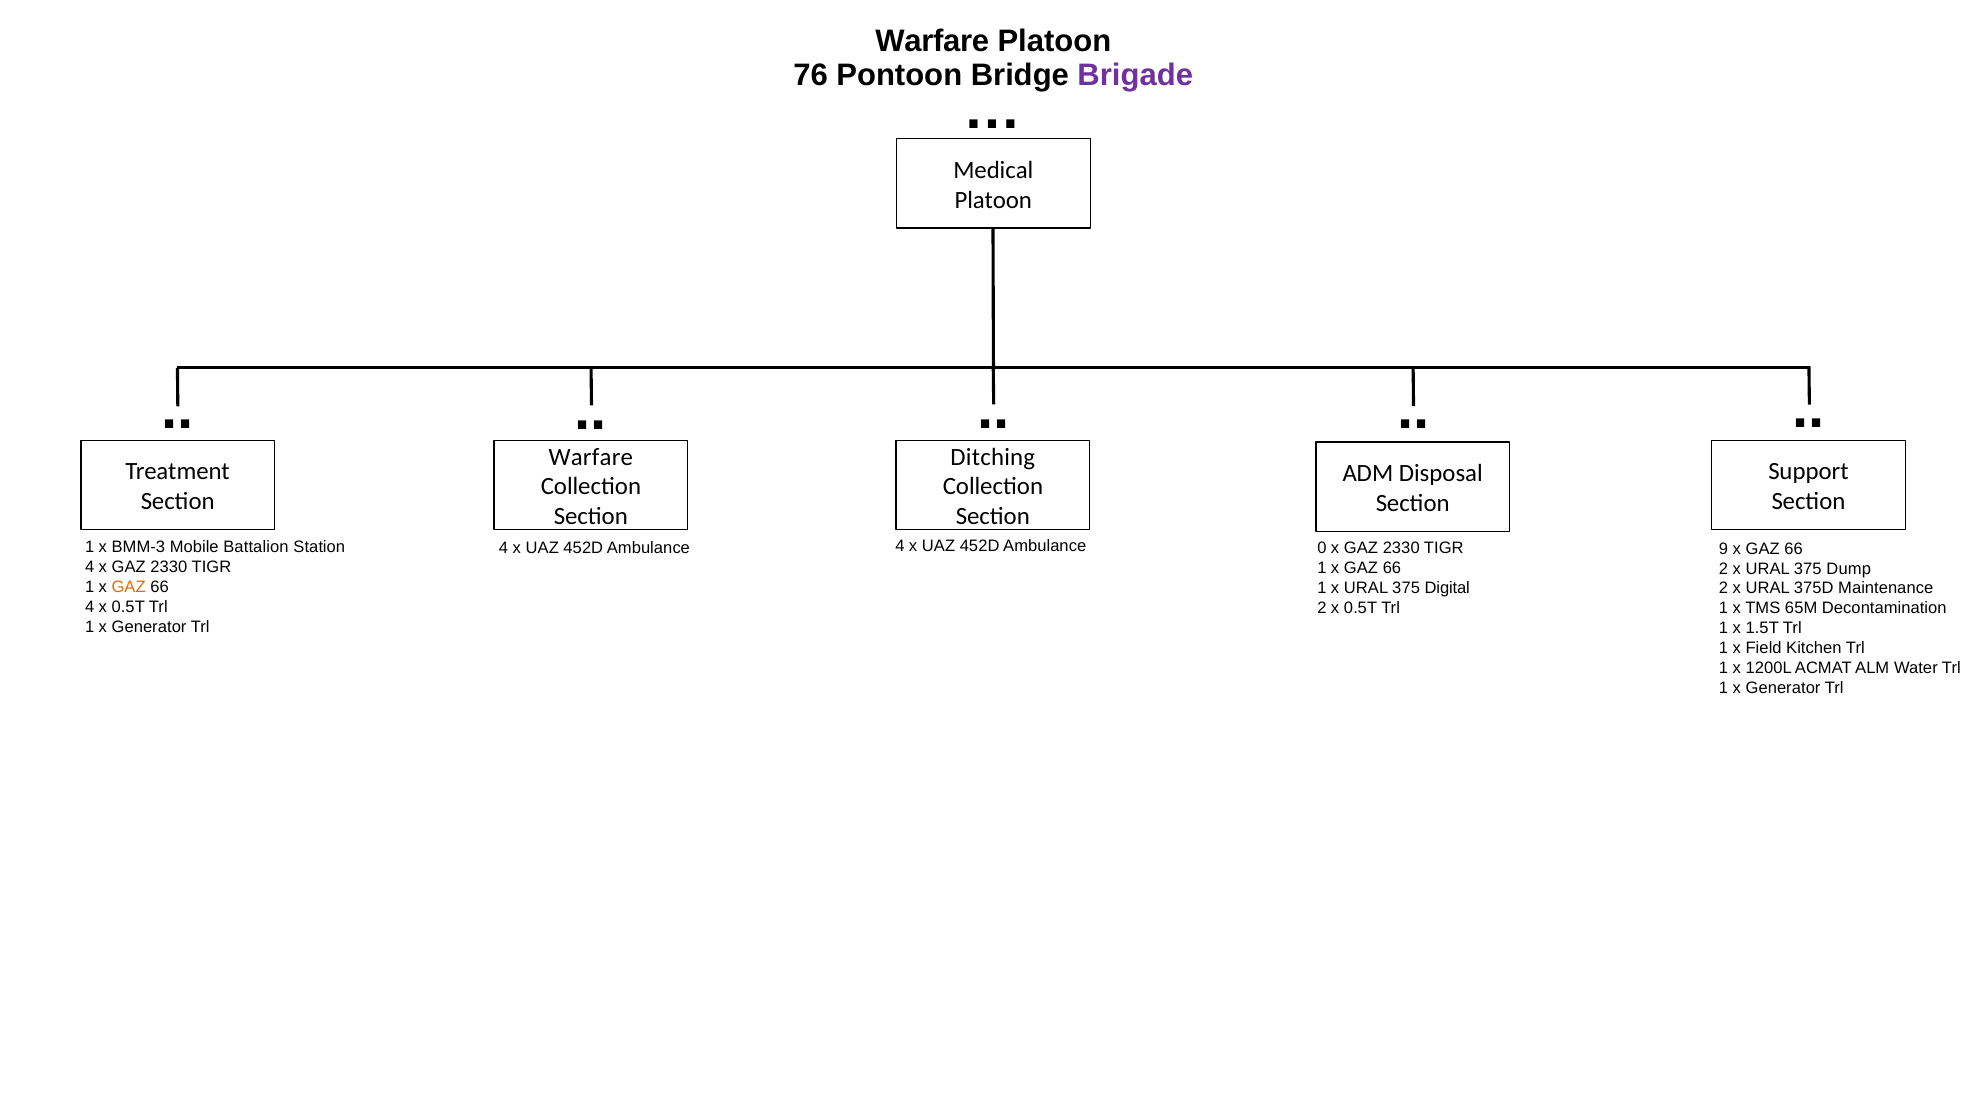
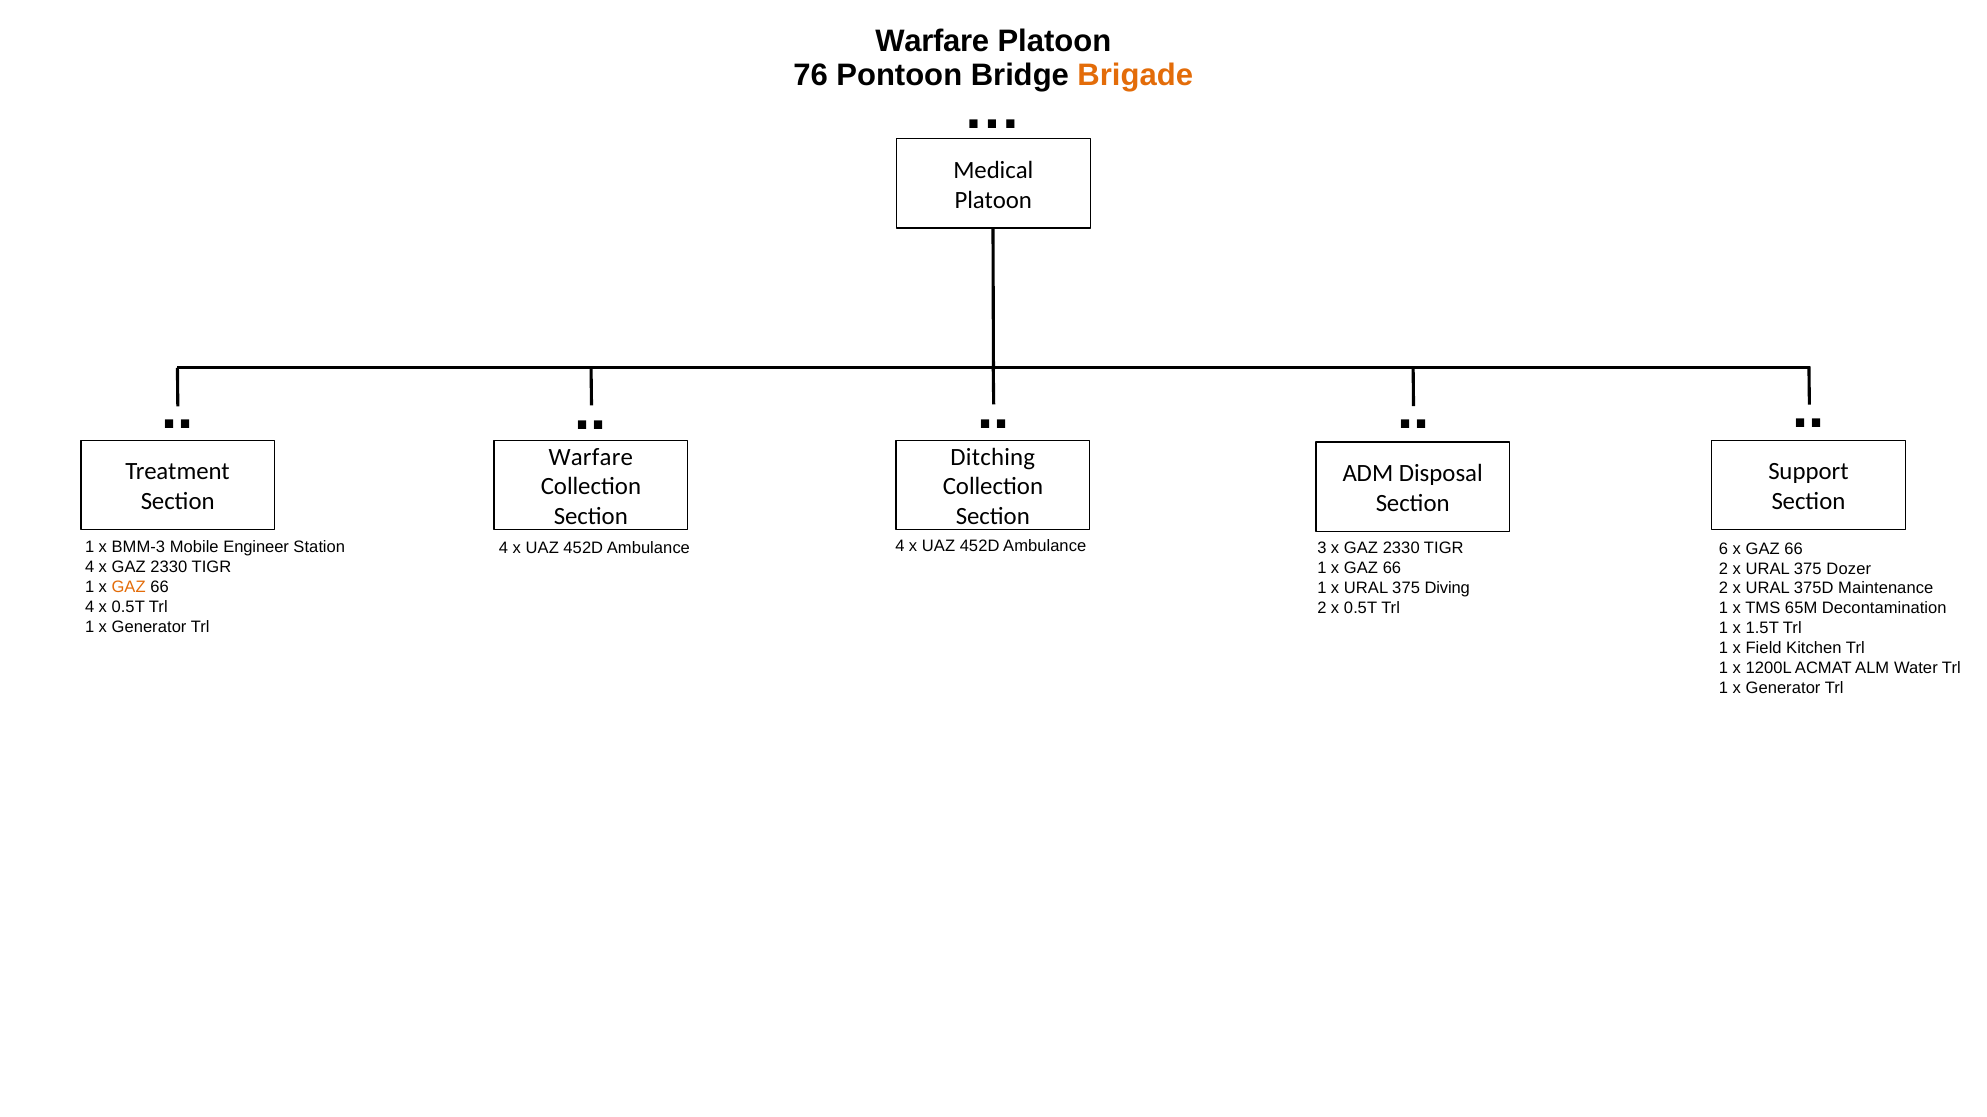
Brigade colour: purple -> orange (1135, 75)
0: 0 -> 3 (1322, 549)
Battalion: Battalion -> Engineer (256, 548)
9: 9 -> 6 (1724, 549)
Dump: Dump -> Dozer (1849, 569)
Digital: Digital -> Diving (1447, 588)
